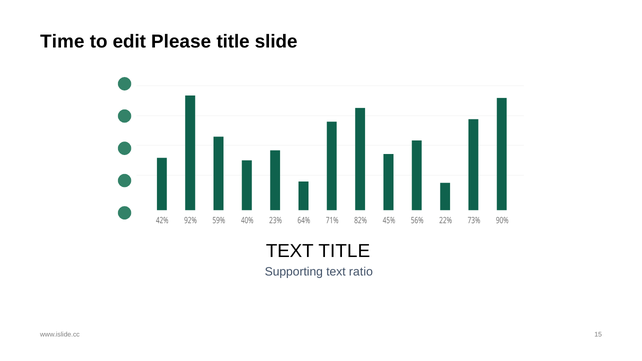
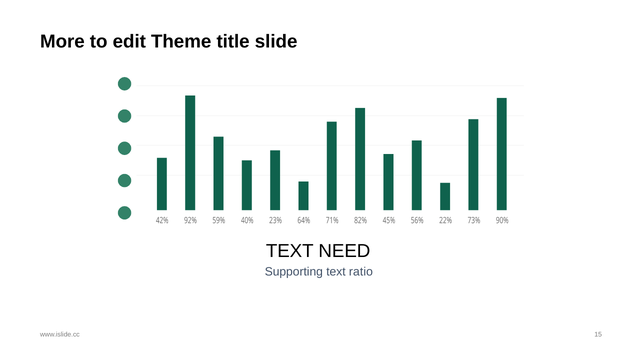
Time: Time -> More (62, 42)
Please: Please -> Theme (181, 42)
TEXT TITLE: TITLE -> NEED (344, 251)
